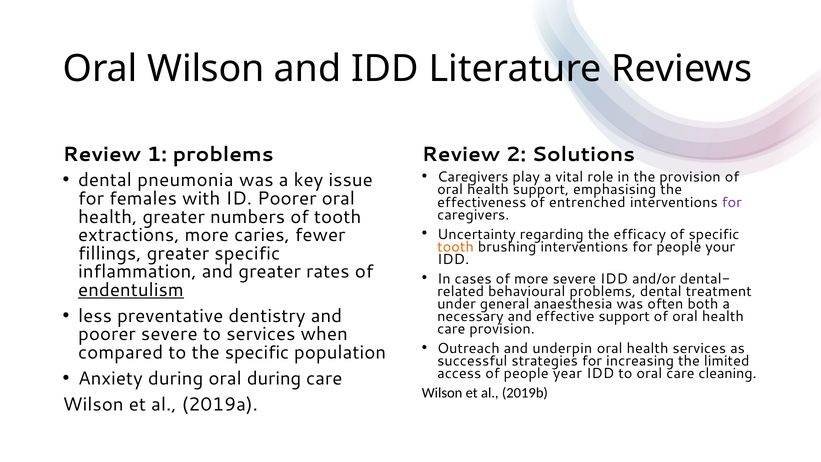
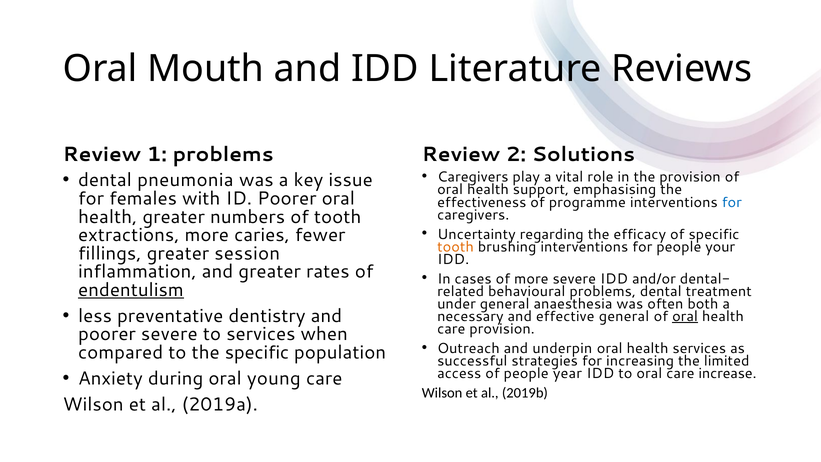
Oral Wilson: Wilson -> Mouth (206, 69)
entrenched: entrenched -> programme (587, 202)
for colour: purple -> blue (732, 202)
greater specific: specific -> session (247, 253)
effective support: support -> general (624, 316)
oral underline: none -> present (685, 316)
cleaning: cleaning -> increase (728, 373)
oral during: during -> young (274, 378)
